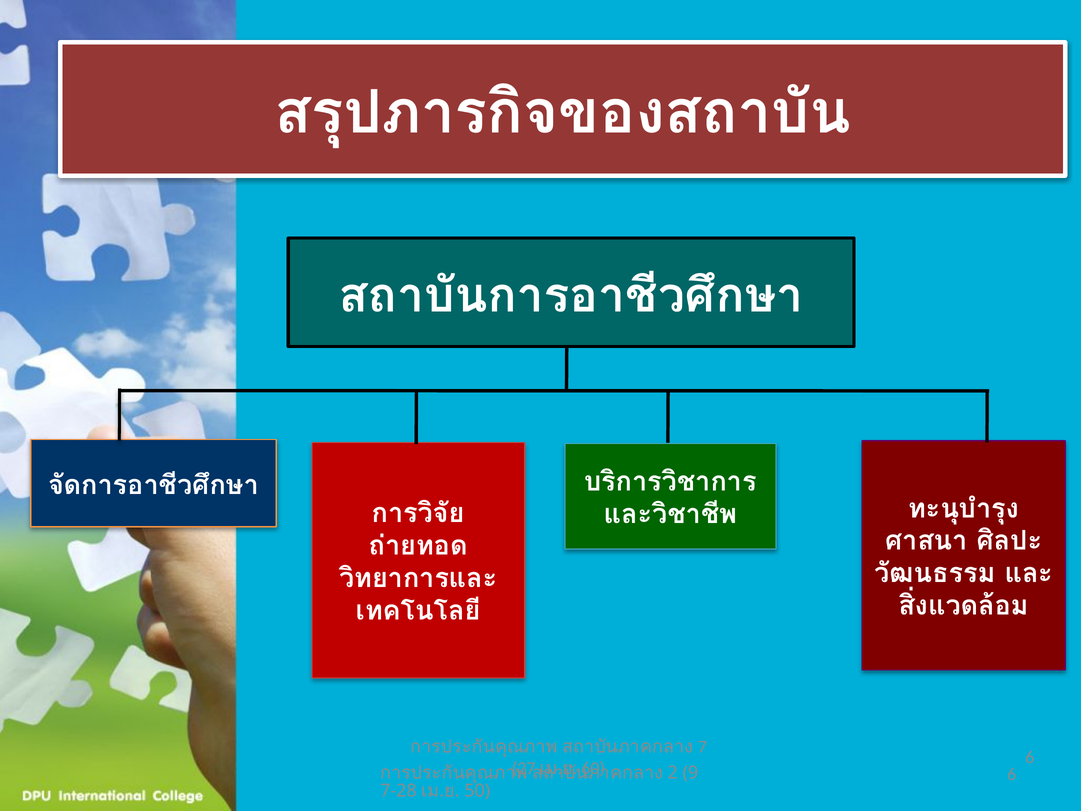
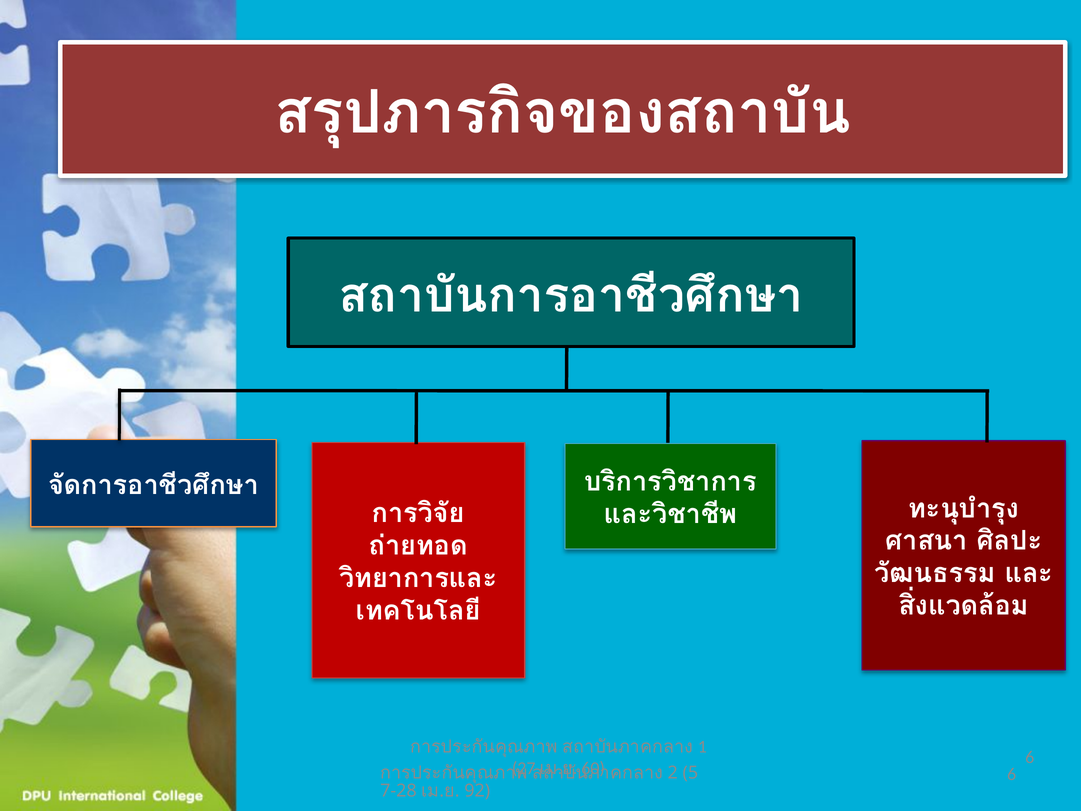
7: 7 -> 1 (702, 747)
9: 9 -> 5 (690, 773)
50: 50 -> 92 (477, 791)
